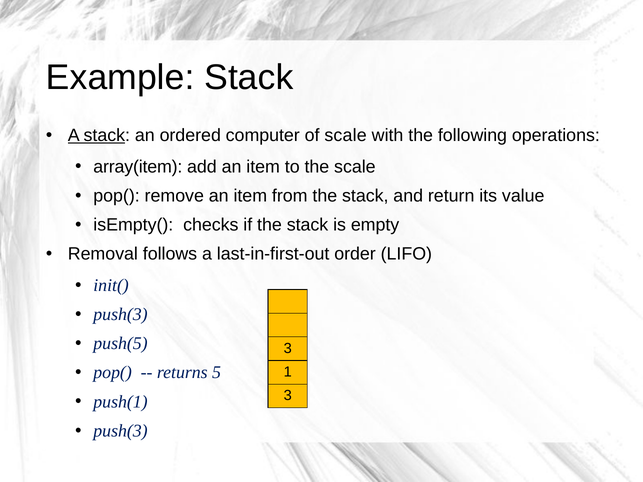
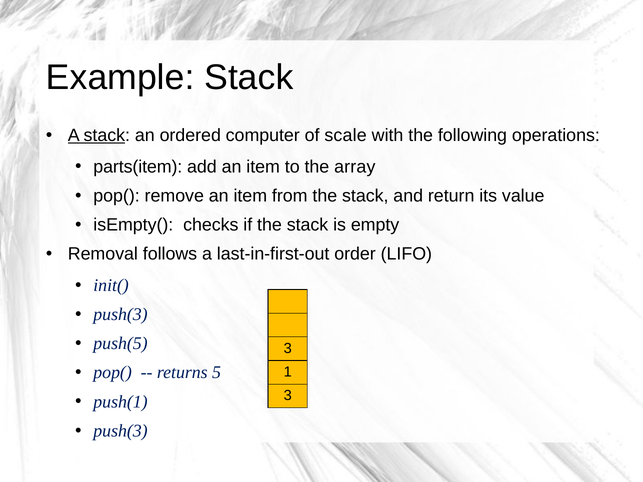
array(item: array(item -> parts(item (138, 167)
the scale: scale -> array (355, 167)
